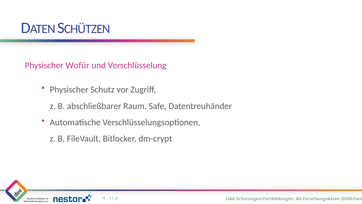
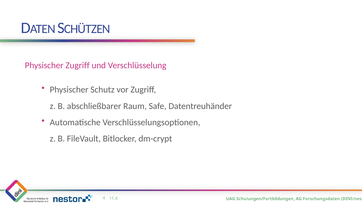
Physischer Wofür: Wofür -> Zugriff (78, 65)
